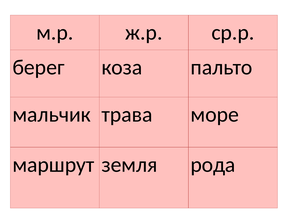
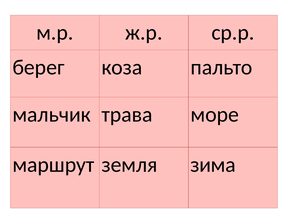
рода: рода -> зима (213, 165)
